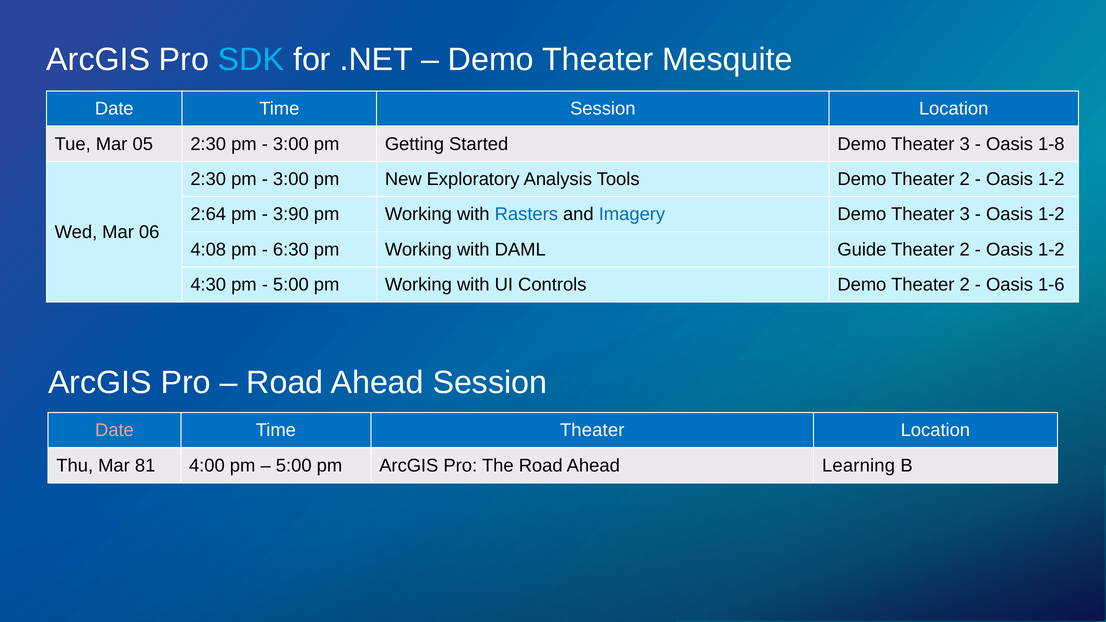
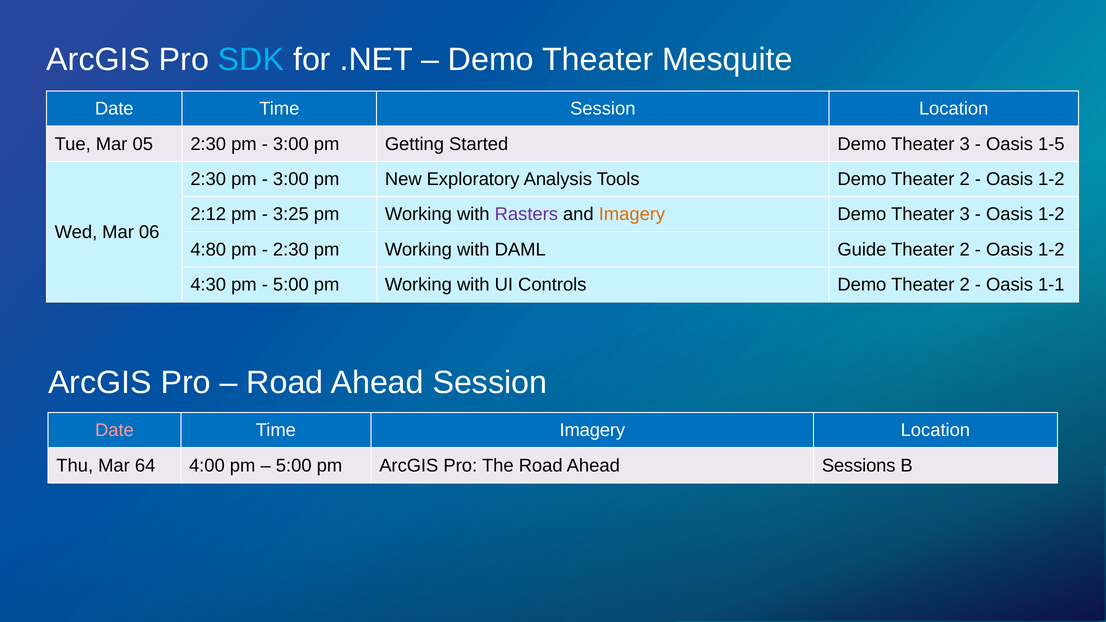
1-8: 1-8 -> 1-5 (1051, 144)
2:64: 2:64 -> 2:12 (208, 214)
3:90: 3:90 -> 3:25 (291, 214)
Rasters colour: blue -> purple (526, 214)
Imagery colour: blue -> orange (632, 214)
4:08: 4:08 -> 4:80 (208, 250)
6:30: 6:30 -> 2:30 (291, 250)
1-6: 1-6 -> 1-1 (1051, 285)
Time Theater: Theater -> Imagery (592, 430)
81: 81 -> 64 (145, 466)
Learning: Learning -> Sessions (859, 466)
